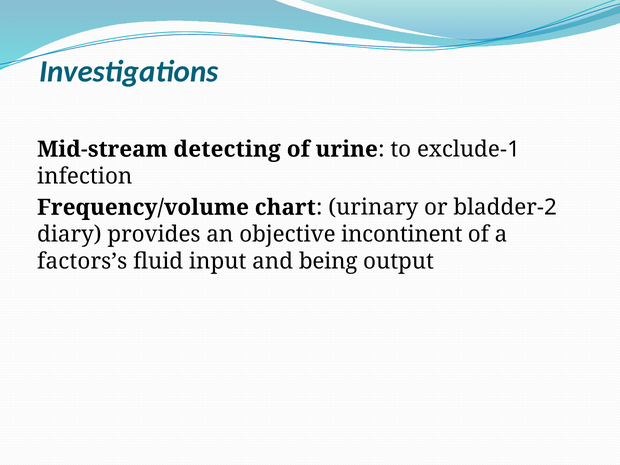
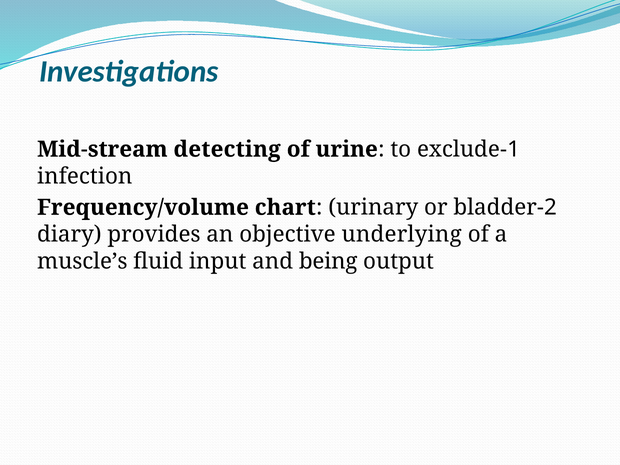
incontinent: incontinent -> underlying (402, 234)
factors’s: factors’s -> muscle’s (82, 261)
